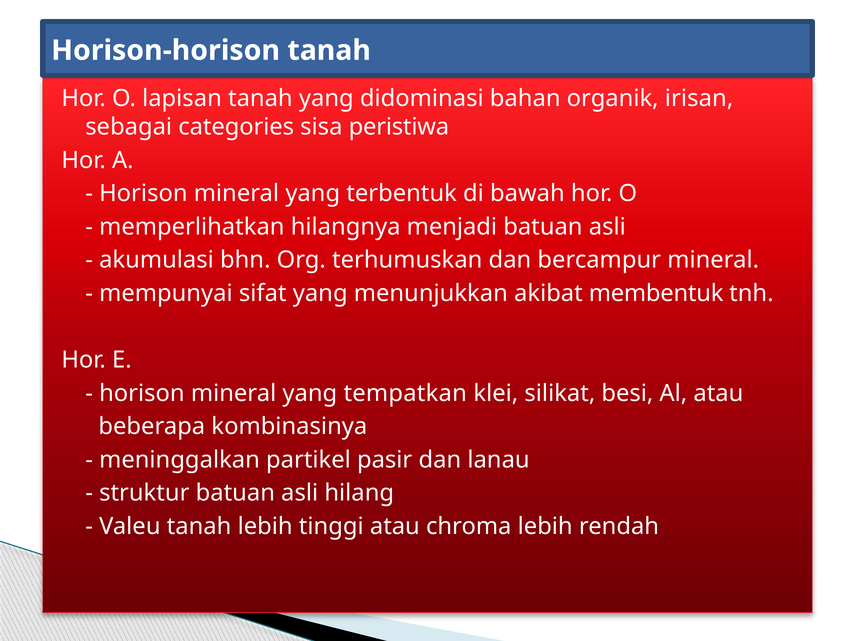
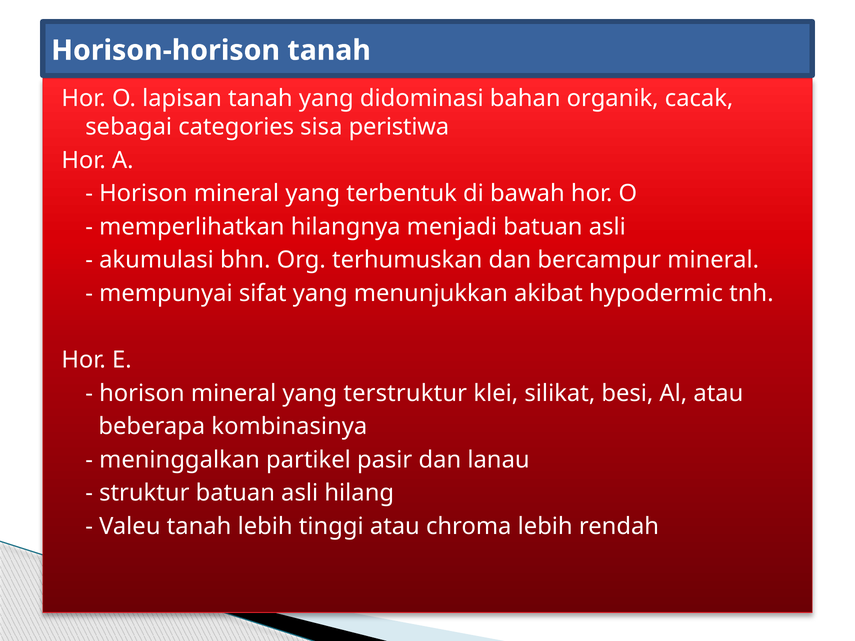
irisan: irisan -> cacak (699, 99)
membentuk: membentuk -> hypodermic (656, 294)
tempatkan: tempatkan -> terstruktur (405, 393)
